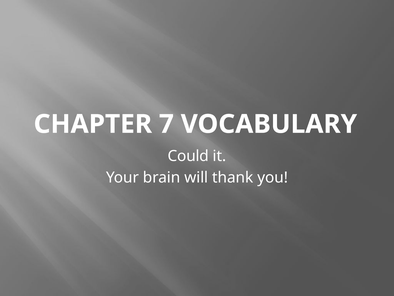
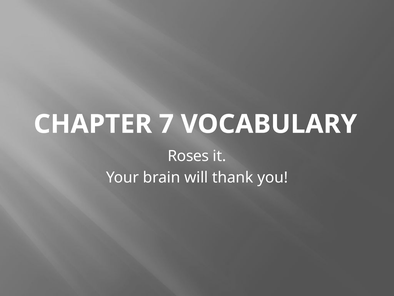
Could: Could -> Roses (188, 156)
